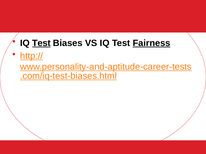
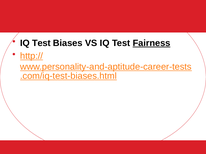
Test underline: present -> none (41, 43)
